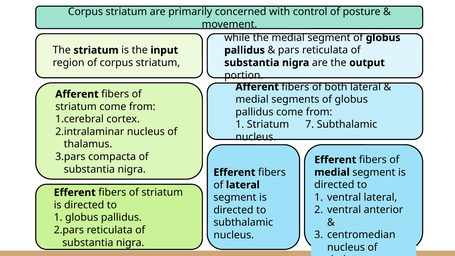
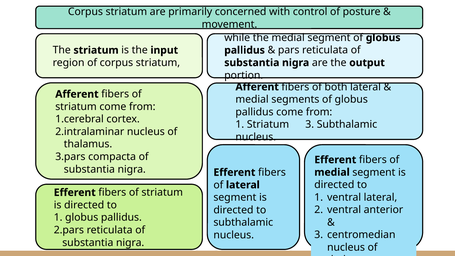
Striatum 7: 7 -> 3 (310, 124)
